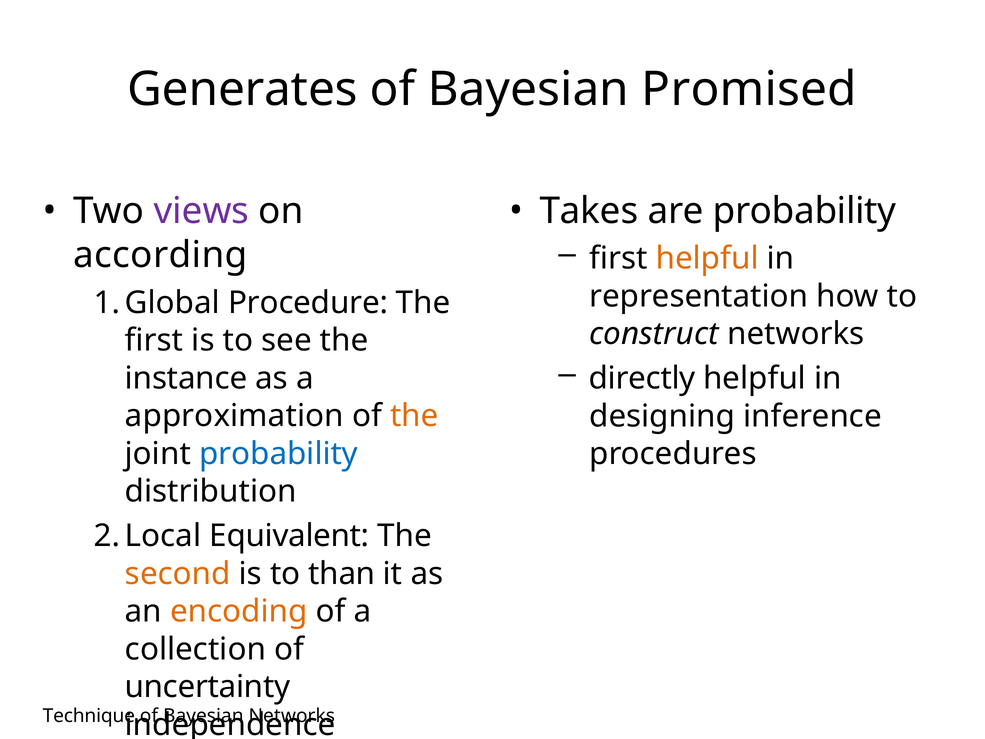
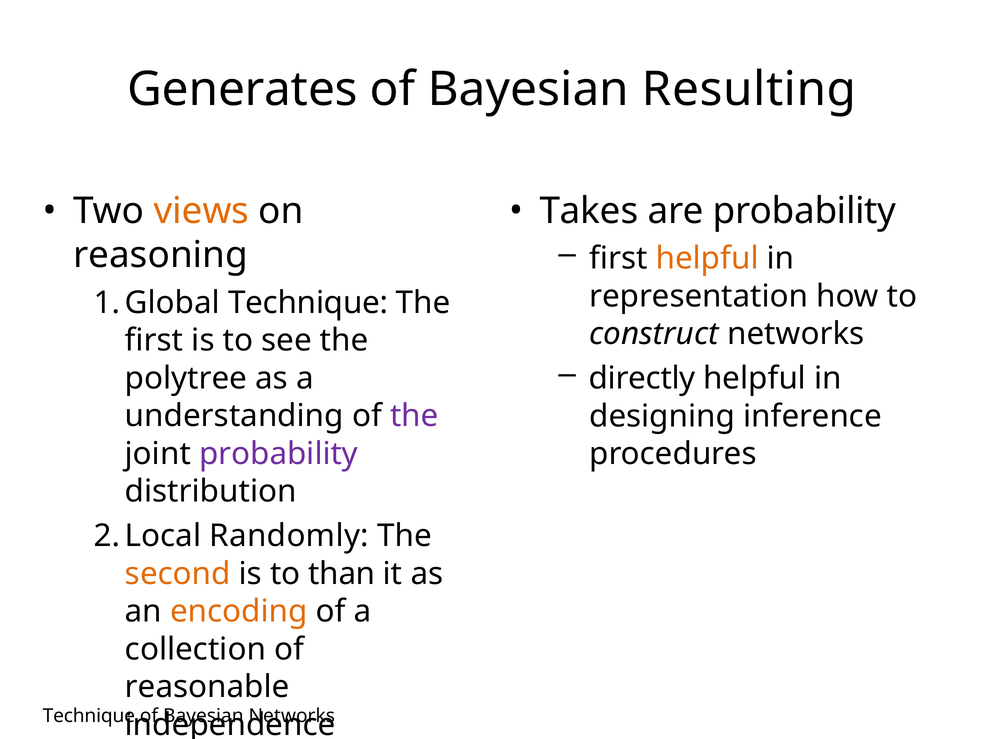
Promised: Promised -> Resulting (749, 90)
views colour: purple -> orange (201, 211)
according: according -> reasoning (161, 255)
Procedure: Procedure -> Technique (308, 303)
instance: instance -> polytree (186, 378)
approximation: approximation -> understanding (234, 416)
the colour: orange -> purple (414, 416)
probability colour: blue -> purple (279, 454)
Equivalent: Equivalent -> Randomly (289, 536)
uncertainty: uncertainty -> reasonable (207, 687)
